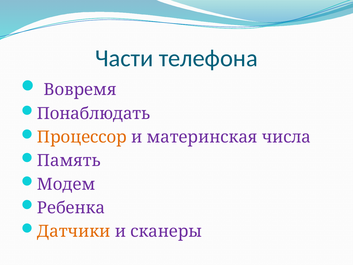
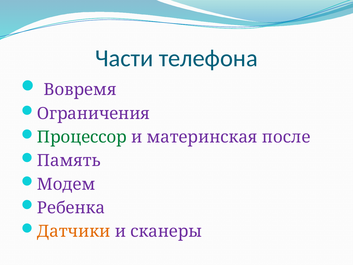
Понаблюдать: Понаблюдать -> Ограничения (93, 114)
Процессор colour: orange -> green (82, 137)
числа: числа -> после (286, 137)
